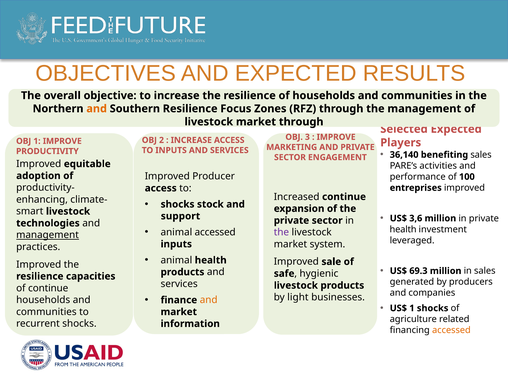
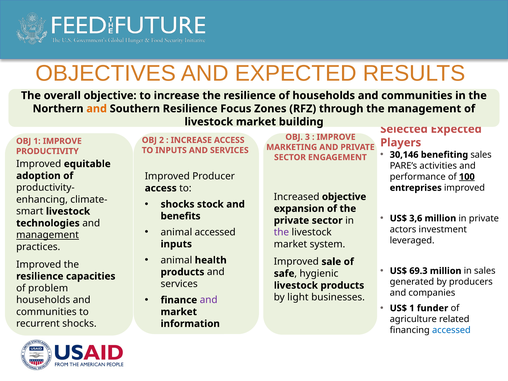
market through: through -> building (301, 122)
36,140: 36,140 -> 30,146 (404, 155)
100 underline: none -> present (467, 177)
Increased continue: continue -> objective (344, 197)
support: support -> benefits (181, 216)
health: health -> actors (403, 229)
of continue: continue -> problem (48, 288)
and colour: orange -> purple (209, 300)
1 shocks: shocks -> funder (433, 308)
accessed colour: orange -> blue (451, 330)
